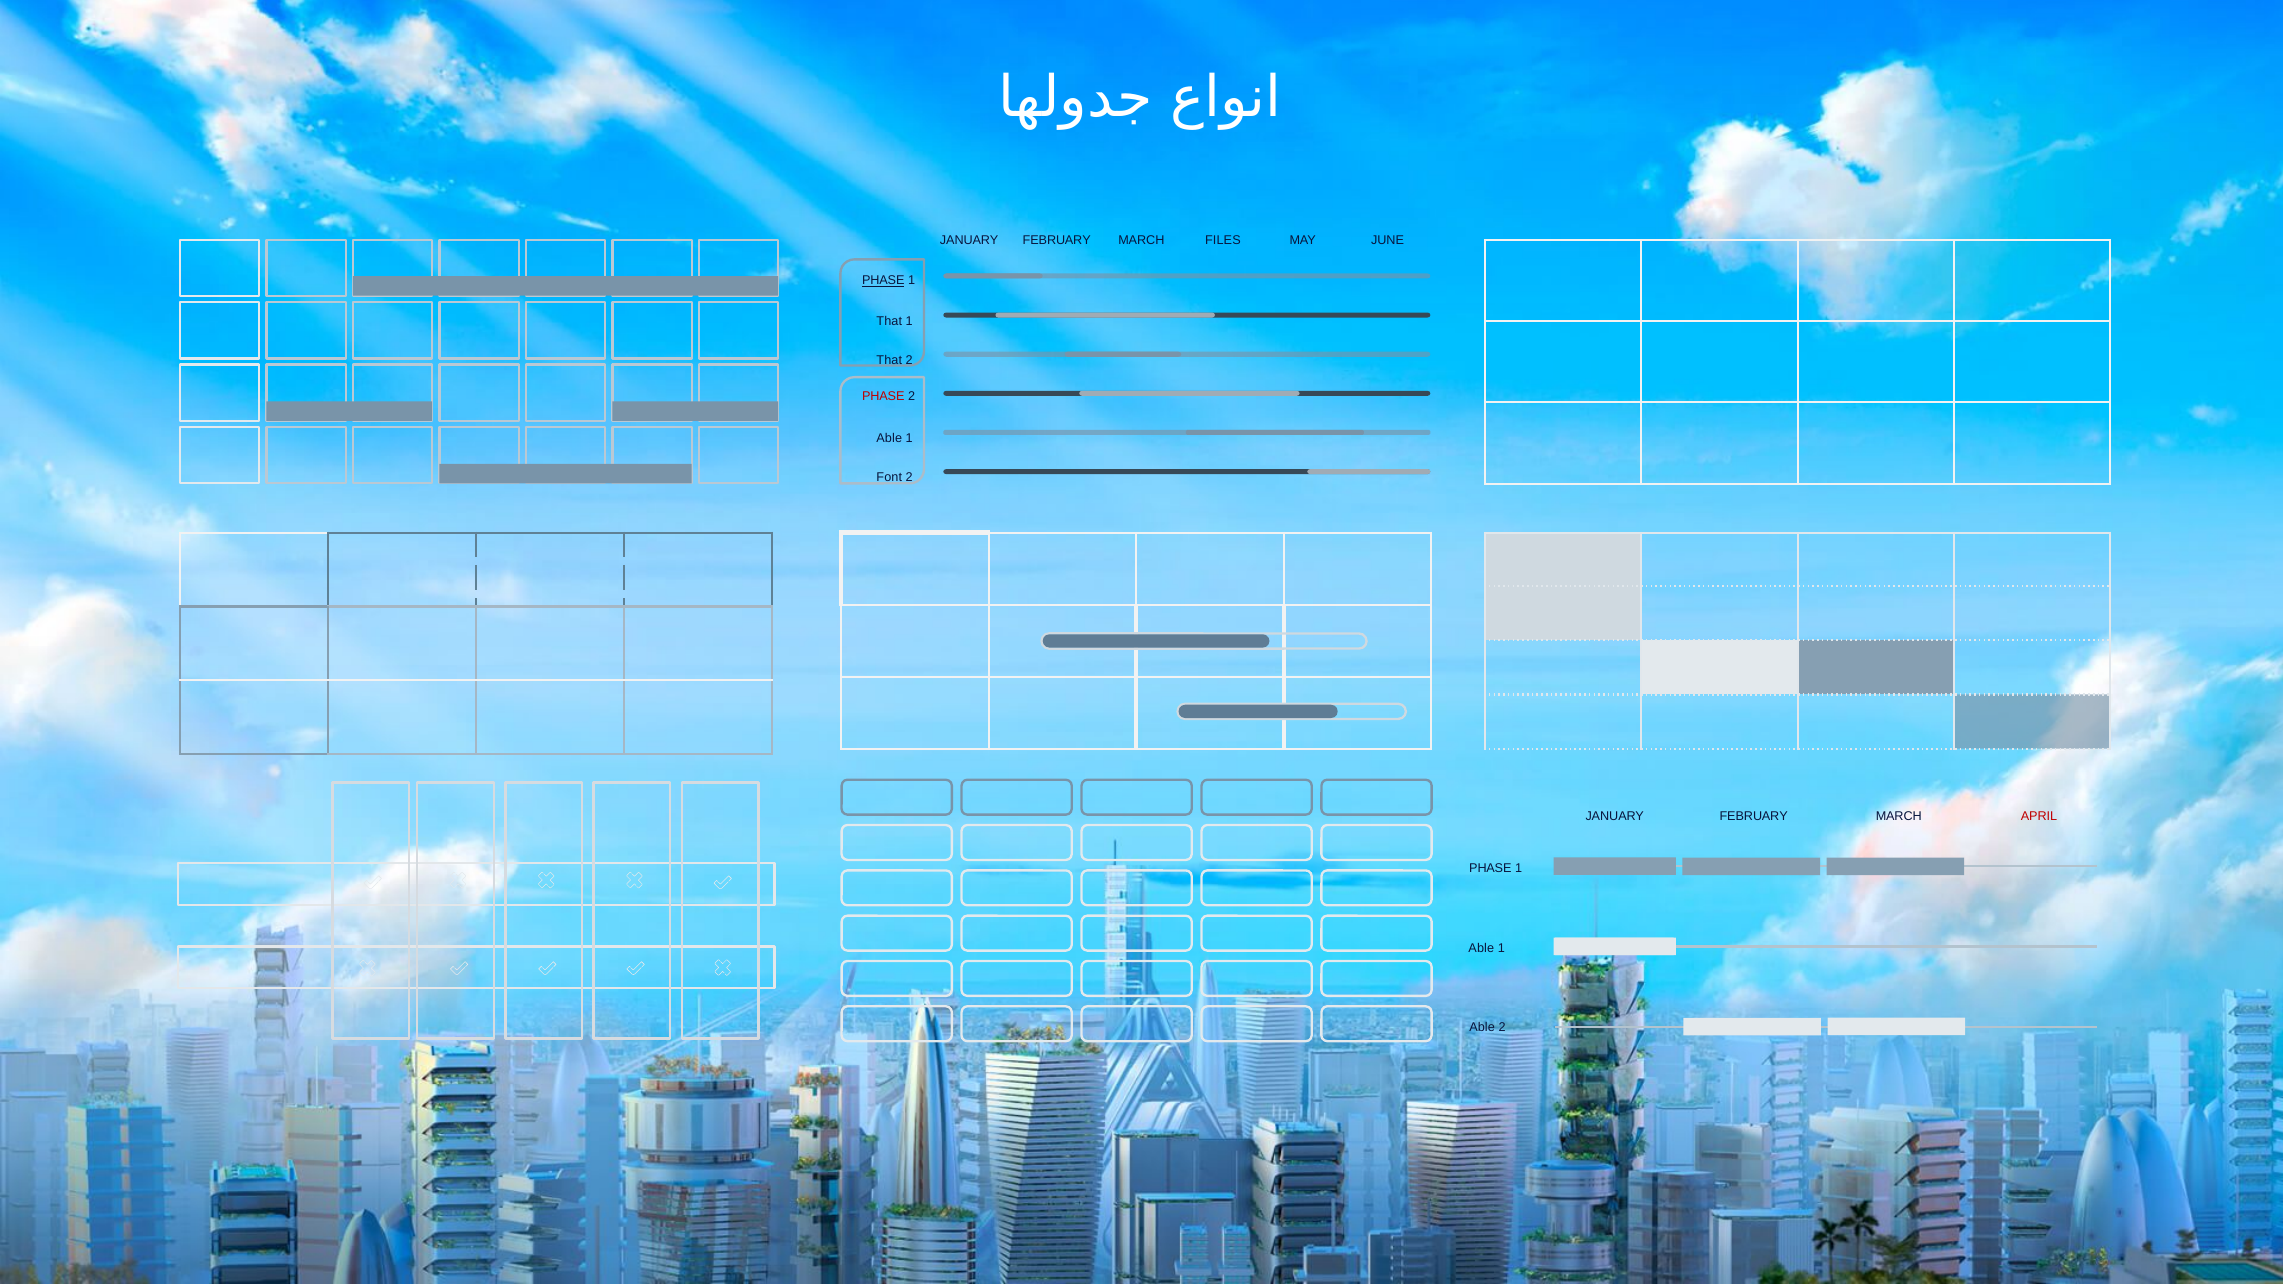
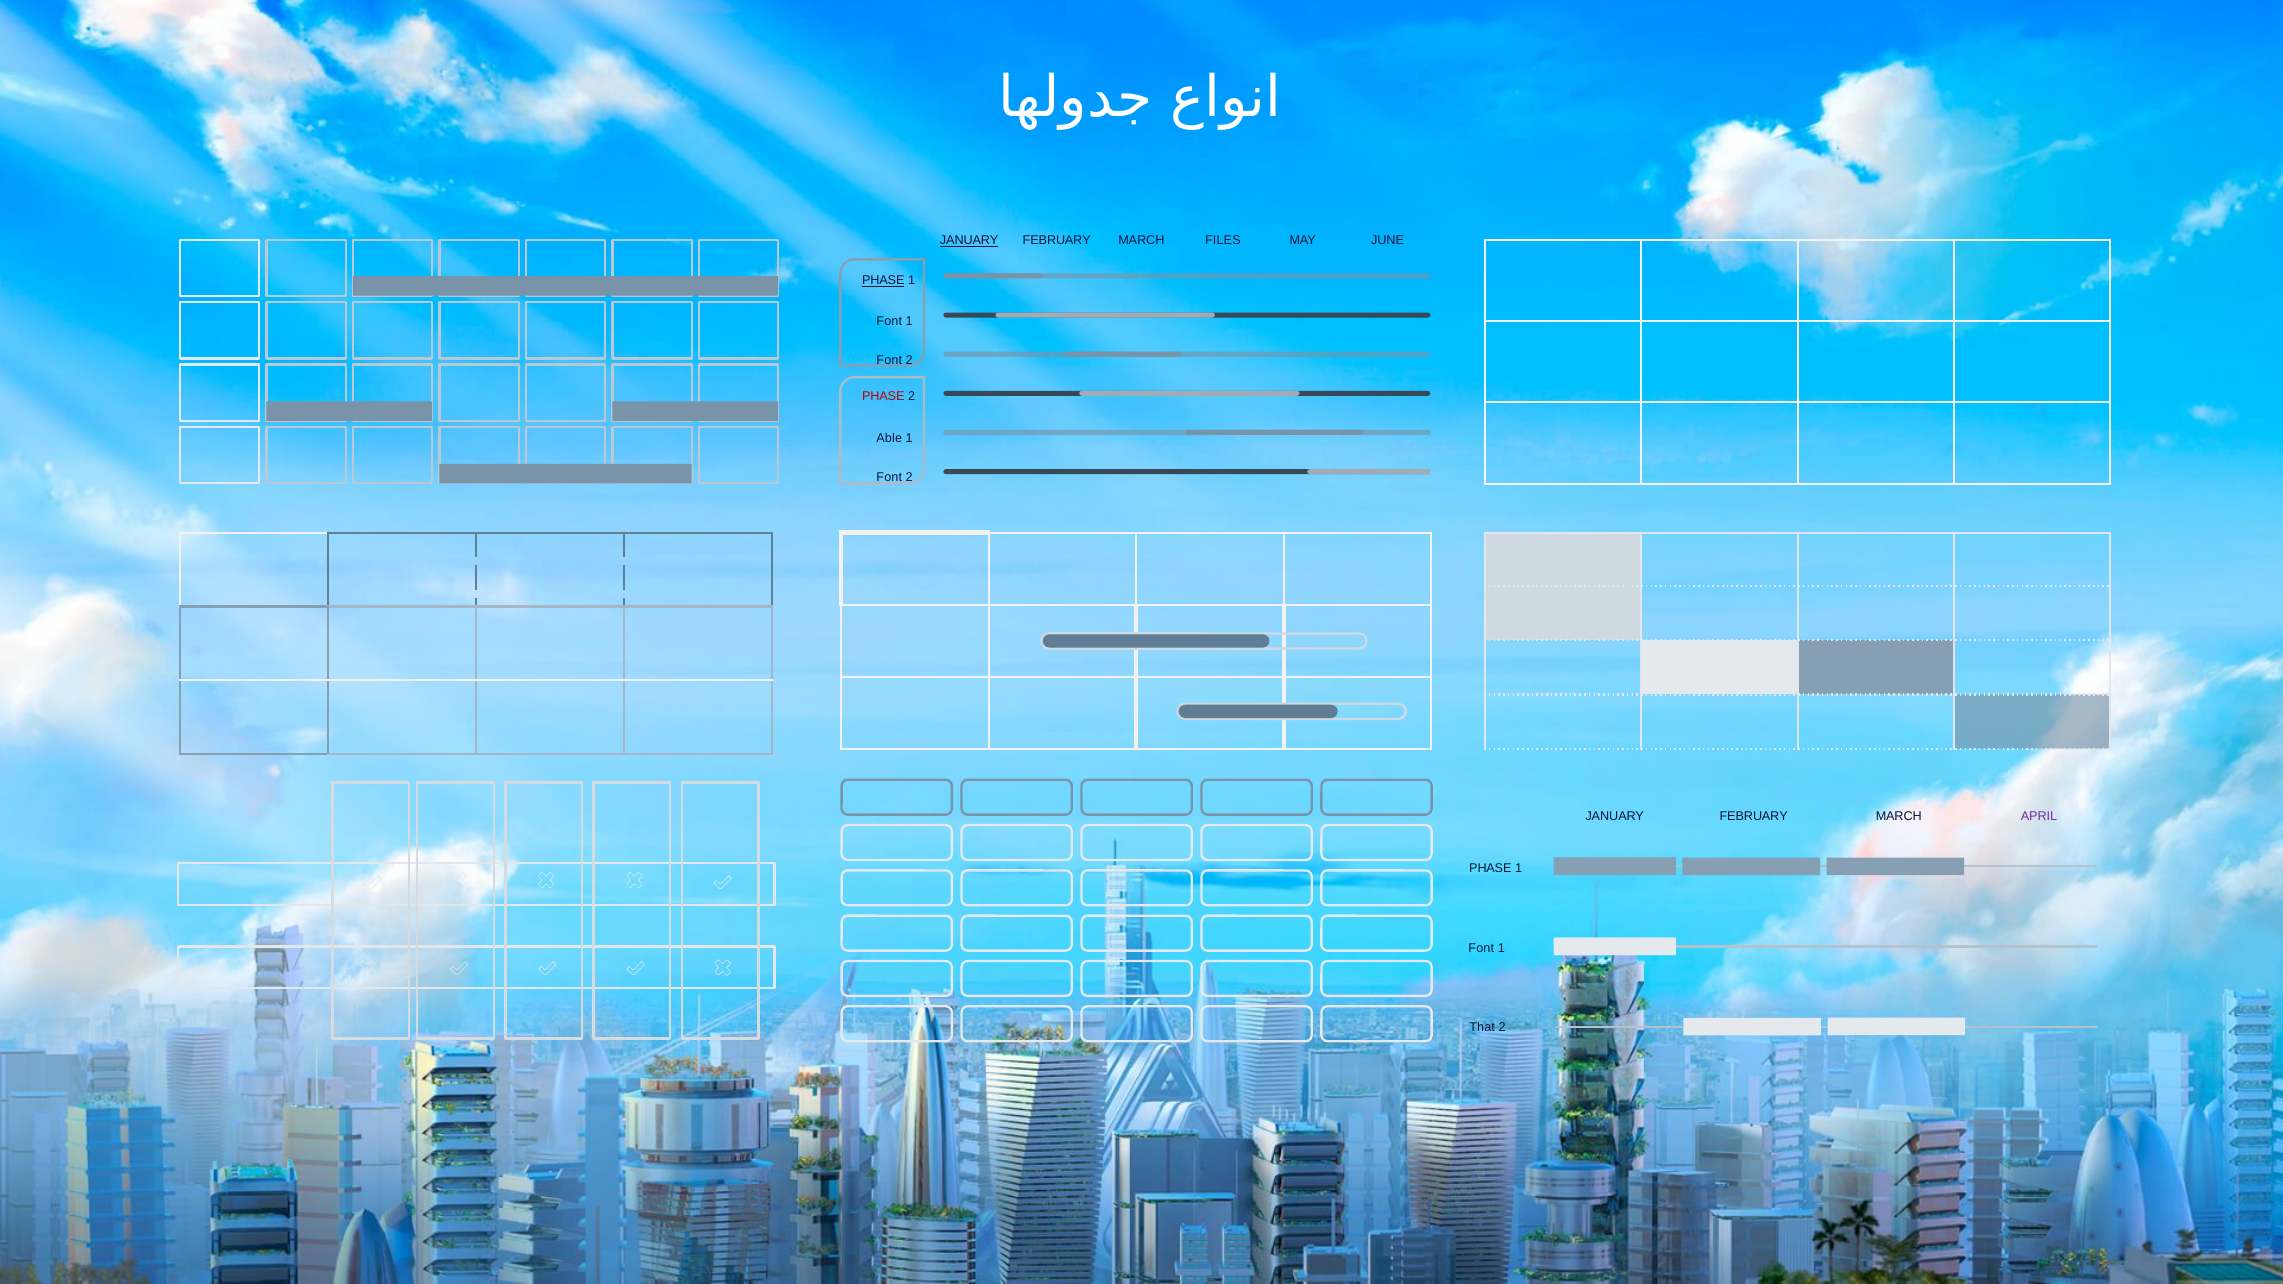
JANUARY underline: none -> present (969, 241)
That: That -> Font (889, 321)
That: That -> Font (889, 360)
APRIL colour: red -> purple (2039, 816)
Able: Able -> Font (1481, 948)
Able: Able -> That (1482, 1027)
